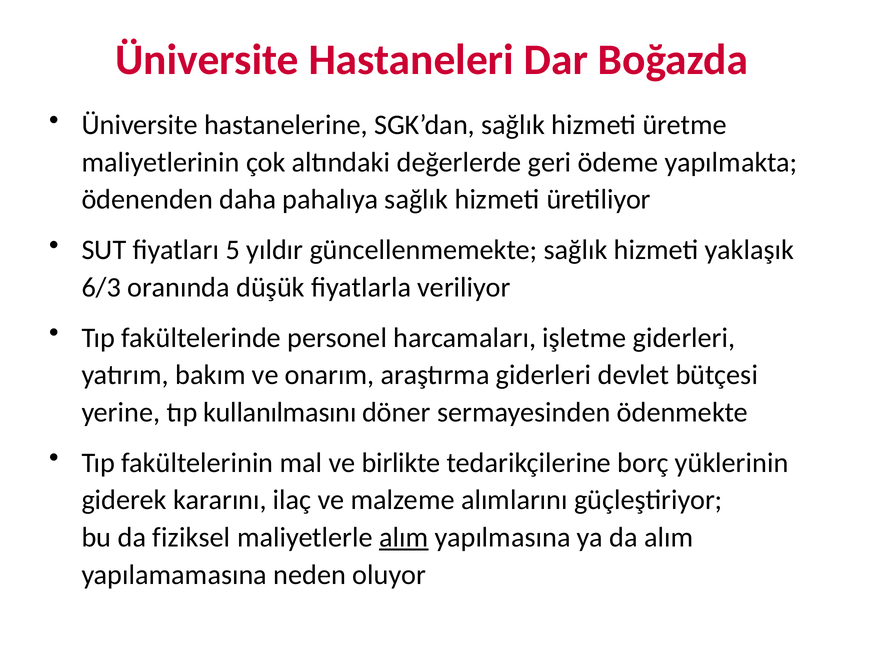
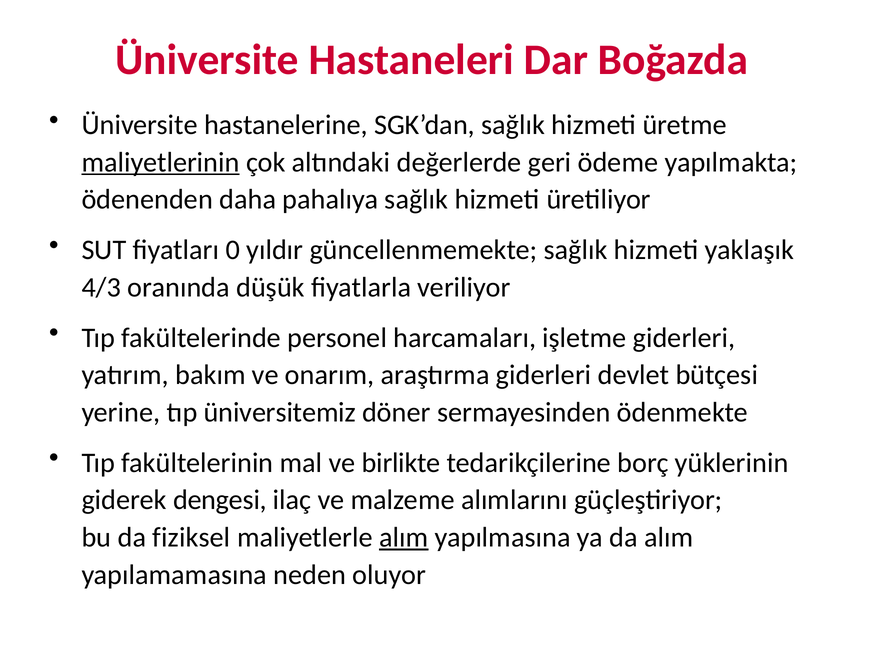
maliyetlerinin underline: none -> present (161, 162)
5: 5 -> 0 (233, 250)
6/3: 6/3 -> 4/3 (101, 287)
kullanılmasını: kullanılmasını -> üniversitemiz (280, 412)
kararını: kararını -> dengesi (220, 500)
